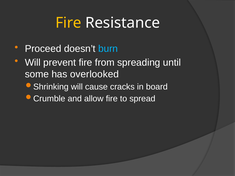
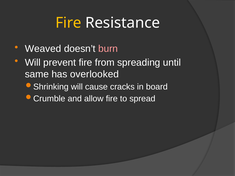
Proceed: Proceed -> Weaved (43, 49)
burn colour: light blue -> pink (108, 49)
some: some -> same (37, 74)
